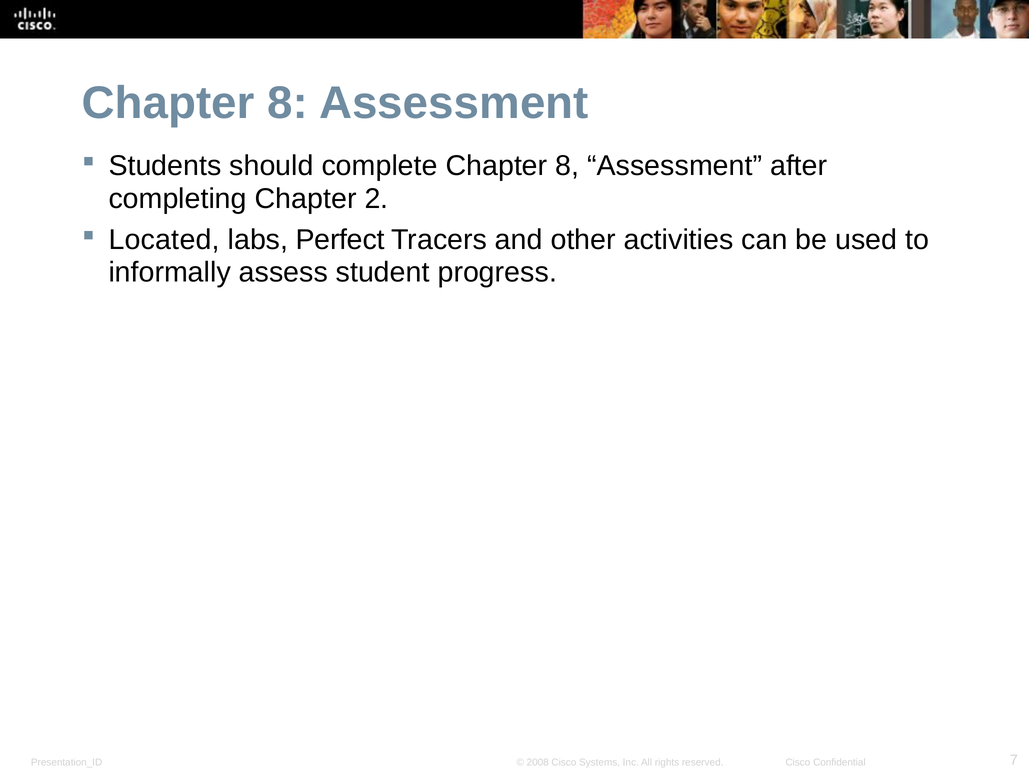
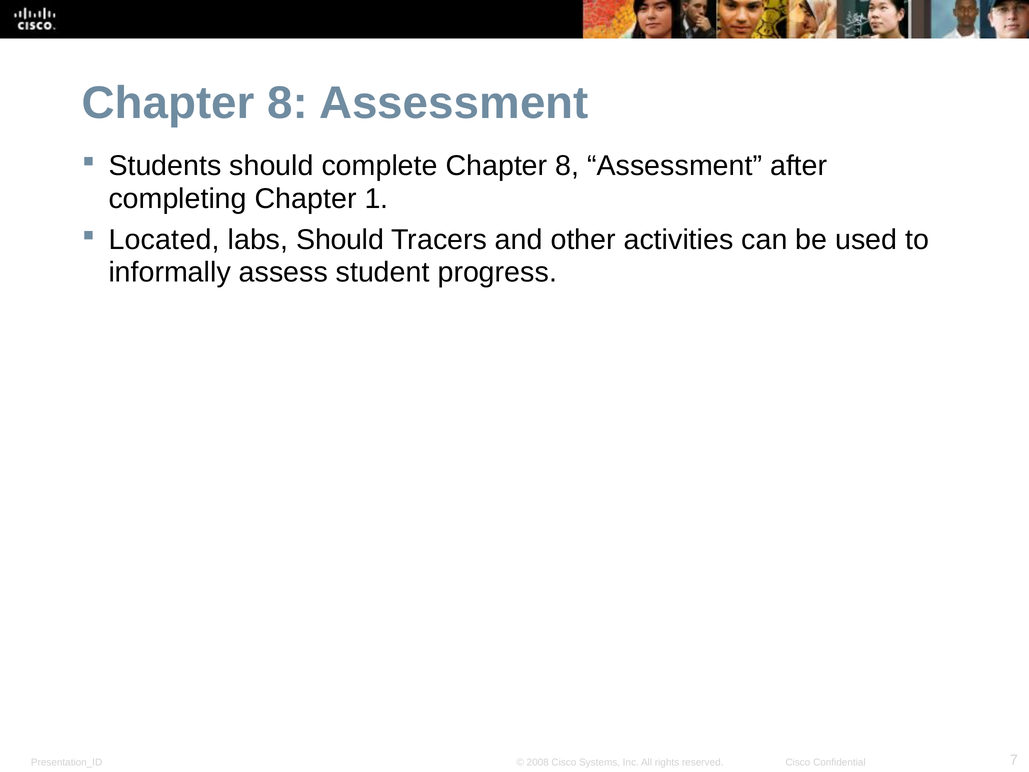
2: 2 -> 1 (376, 199)
labs Perfect: Perfect -> Should (340, 240)
